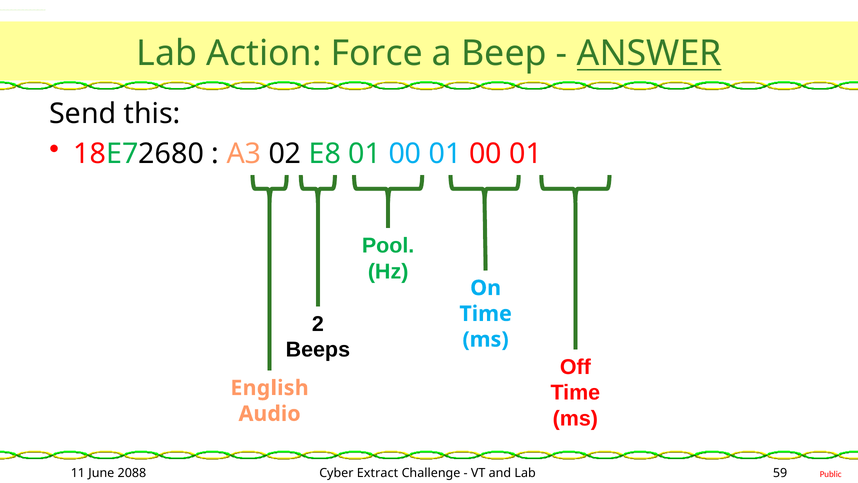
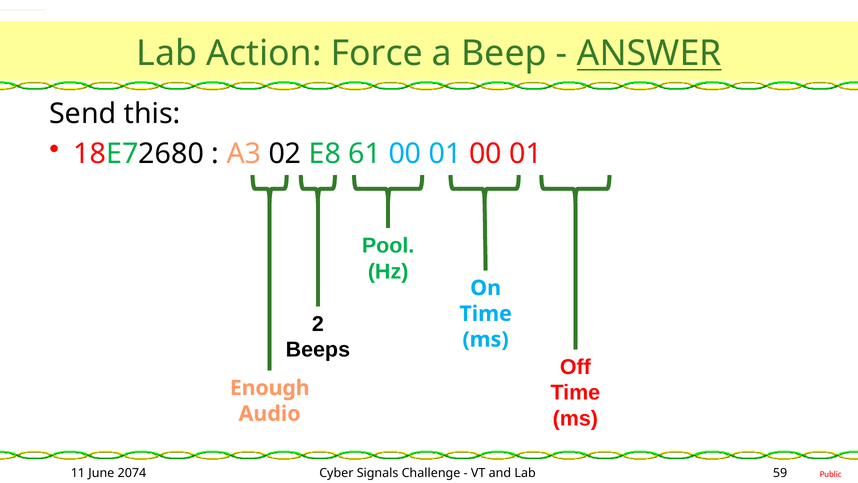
E8 01: 01 -> 61 (365, 154)
English: English -> Enough (270, 388)
2088: 2088 -> 2074 (132, 473)
Extract: Extract -> Signals (378, 473)
